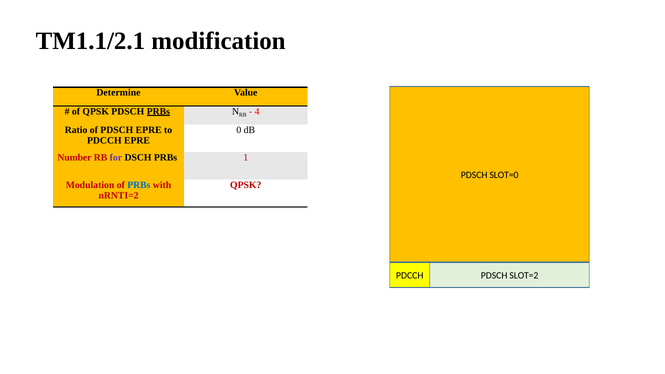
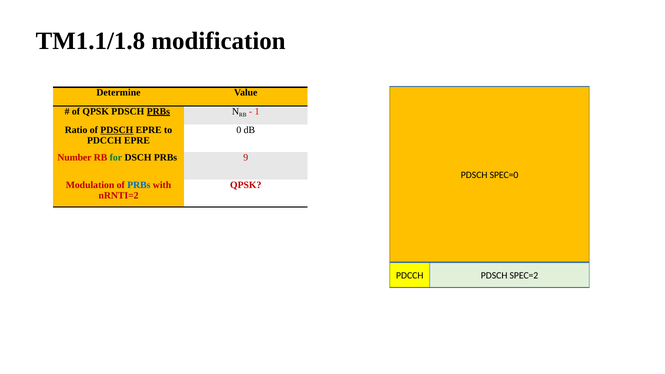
TM1.1/2.1: TM1.1/2.1 -> TM1.1/1.8 (90, 41)
4: 4 -> 1 (257, 111)
PDSCH underline: none -> present (117, 130)
for colour: purple -> green (116, 158)
1: 1 -> 9 (246, 158)
SLOT=0: SLOT=0 -> SPEC=0 (504, 175)
SLOT=2: SLOT=2 -> SPEC=2 (524, 276)
